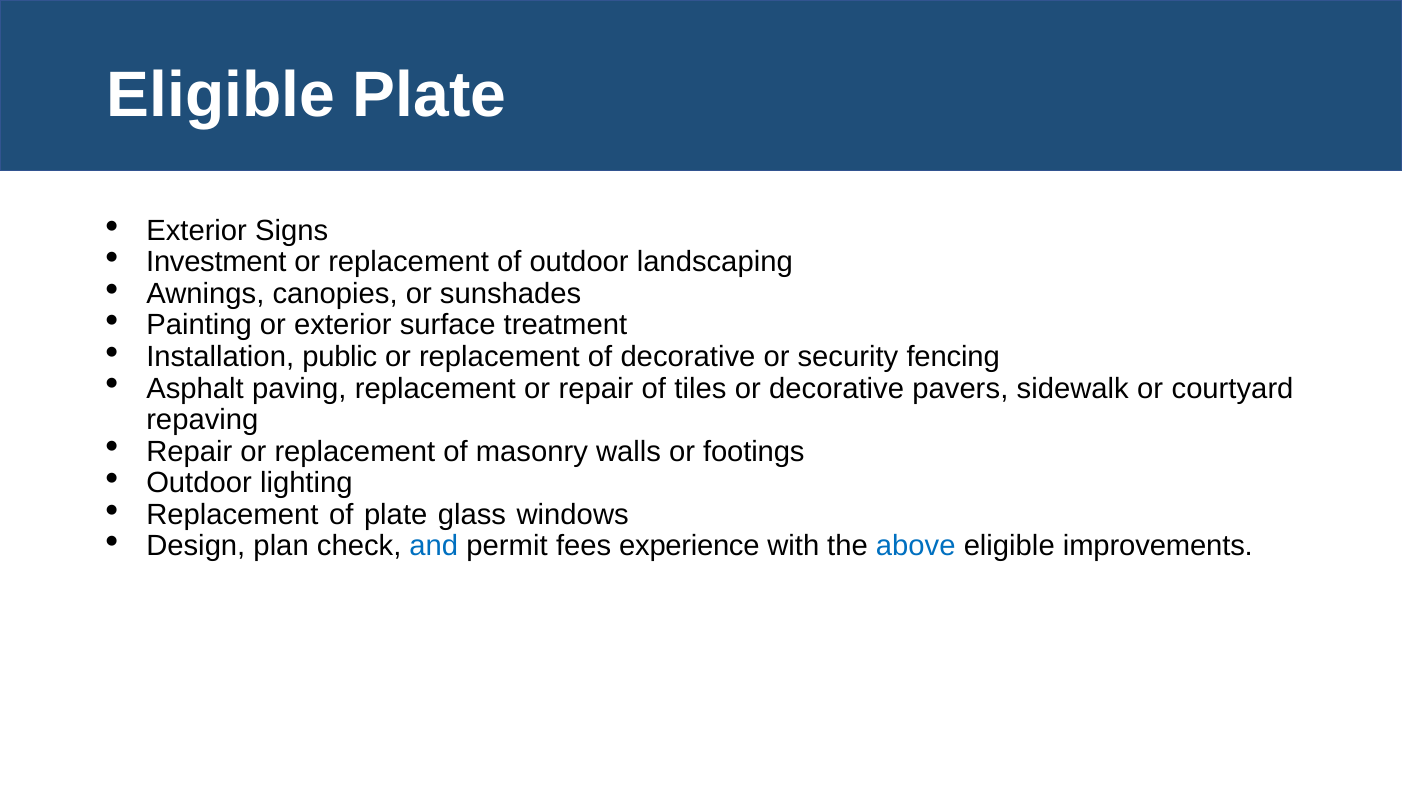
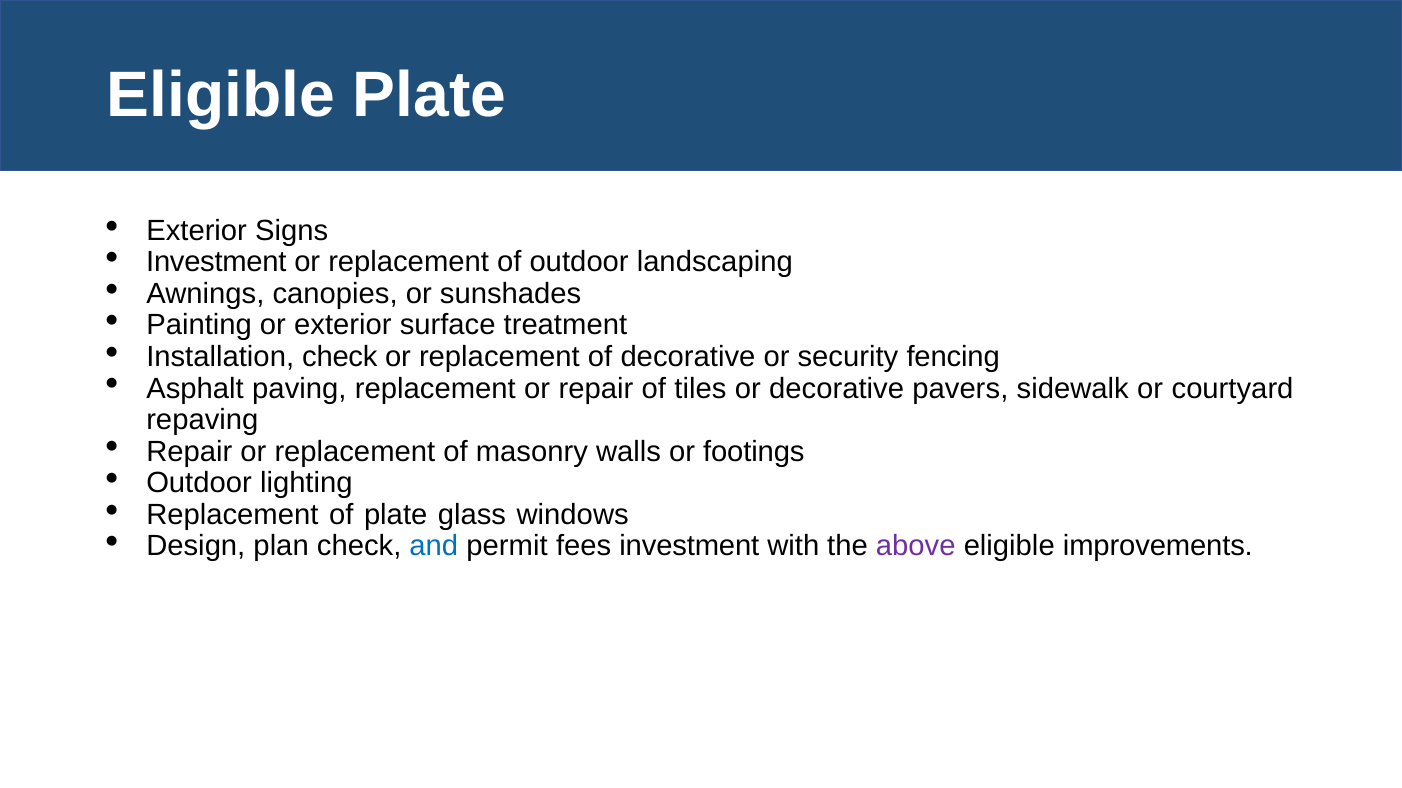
Installation public: public -> check (340, 357)
fees experience: experience -> investment (689, 547)
above colour: blue -> purple (916, 547)
